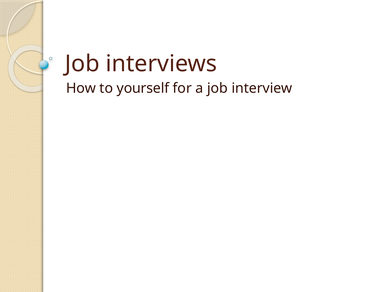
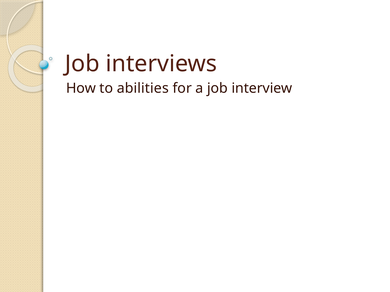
yourself: yourself -> abilities (143, 88)
